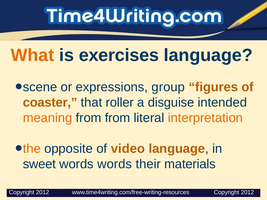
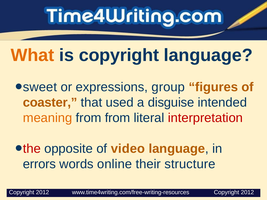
is exercises: exercises -> copyright (119, 55)
scene: scene -> sweet (40, 87)
roller: roller -> used (120, 103)
interpretation colour: orange -> red (205, 118)
the colour: orange -> red (32, 149)
sweet: sweet -> errors (39, 164)
words words: words -> online (115, 164)
materials: materials -> structure (190, 164)
